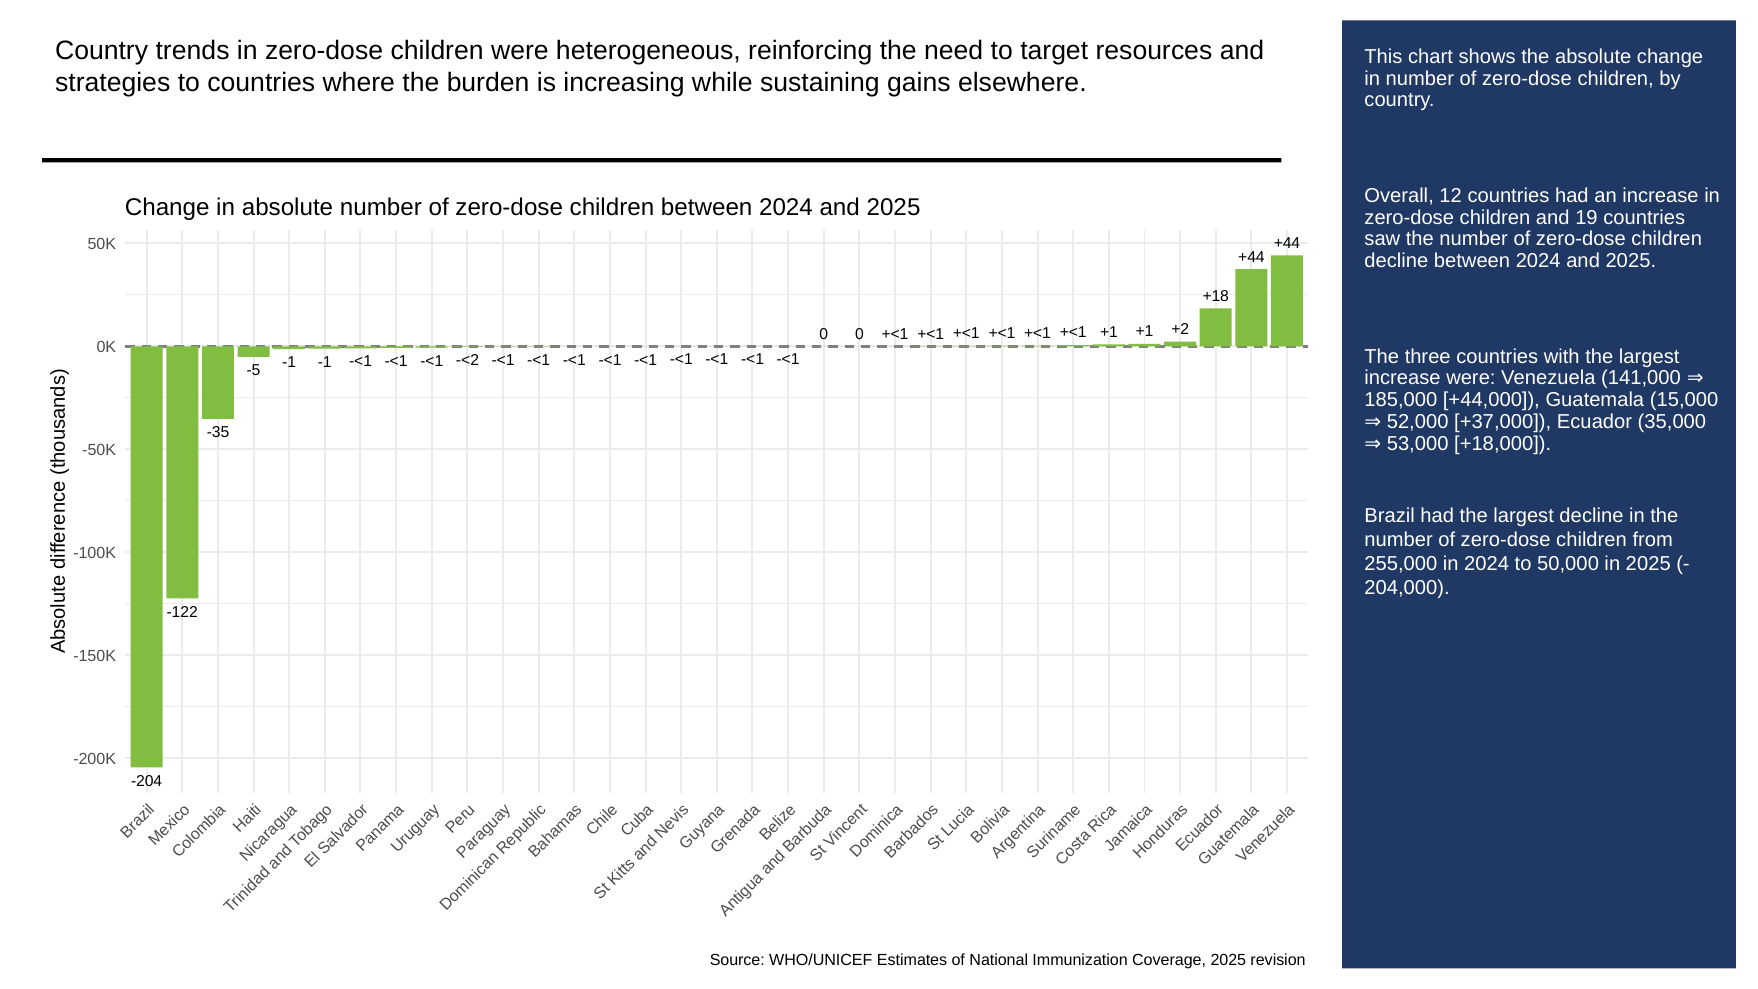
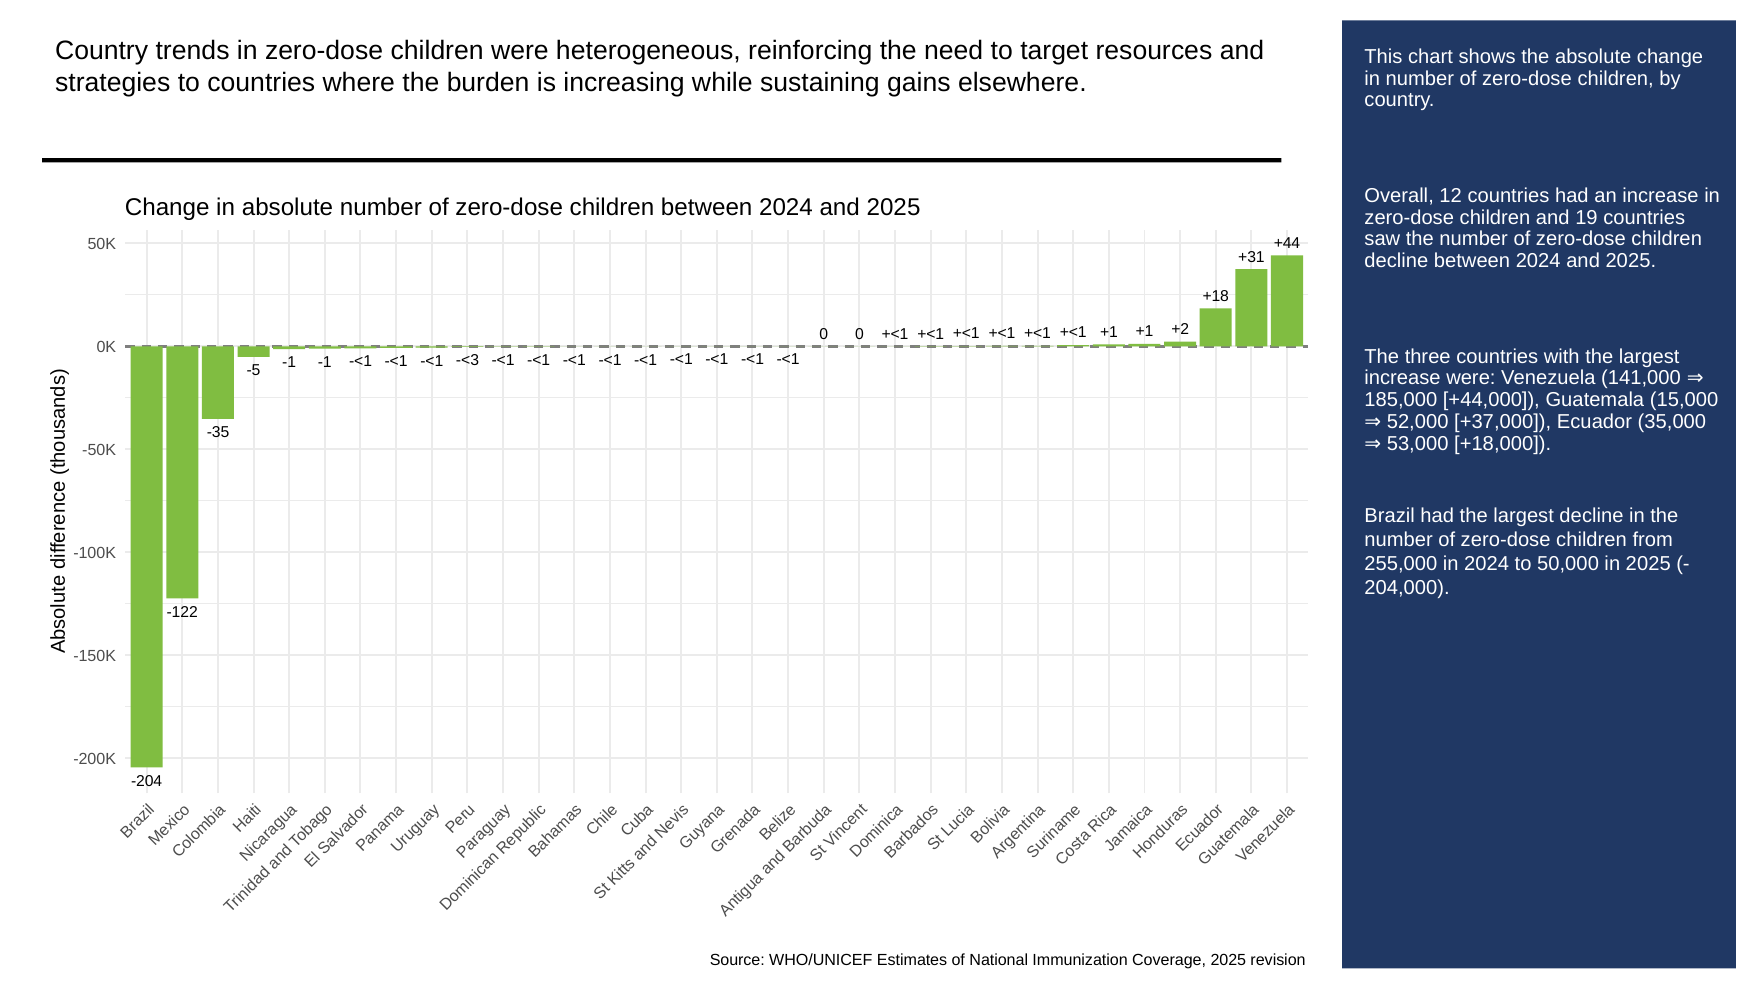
+44: +44 -> +31 (1251, 257)
-<2: -<2 -> -<3 (467, 360)
